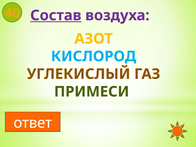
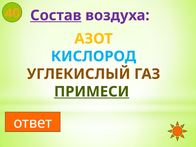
ПРИМЕСИ underline: none -> present (92, 92)
